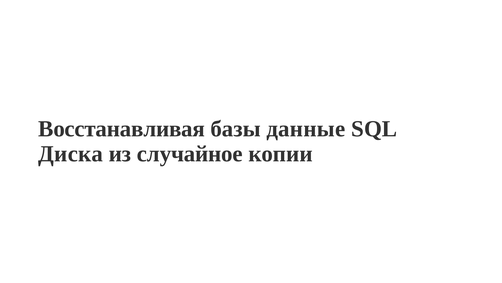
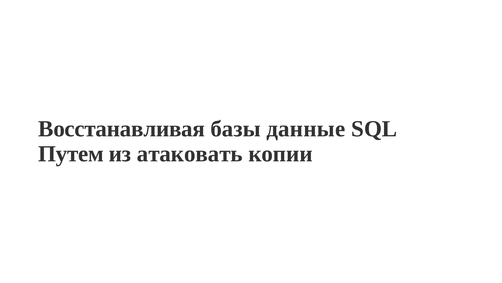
Диска: Диска -> Путем (71, 153)
случайное: случайное -> атаковать (190, 153)
